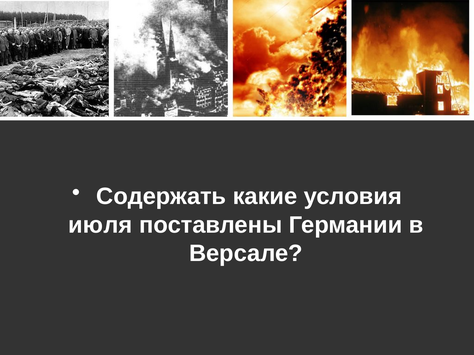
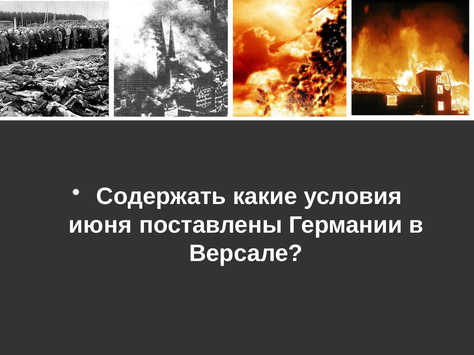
июля: июля -> июня (100, 225)
